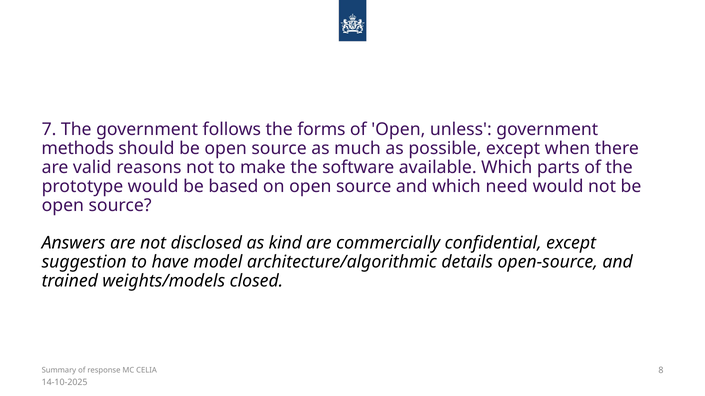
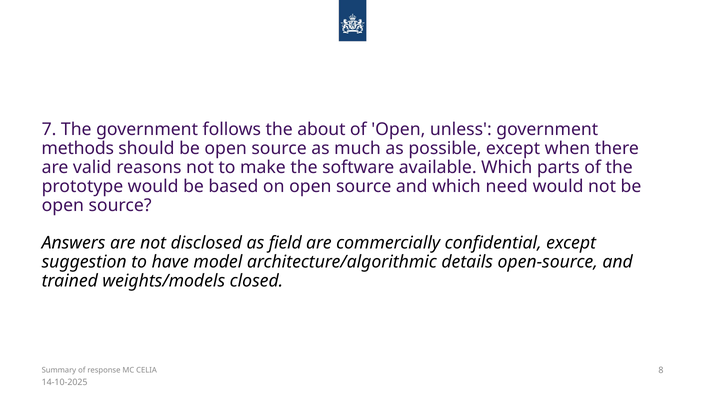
forms: forms -> about (321, 129)
kind: kind -> field (285, 243)
